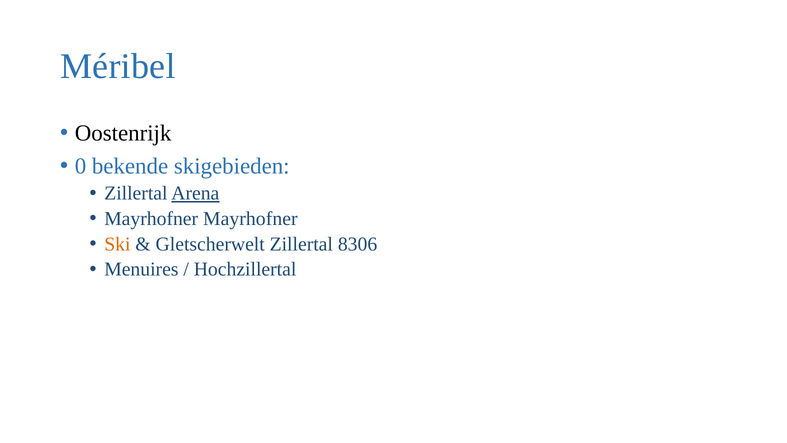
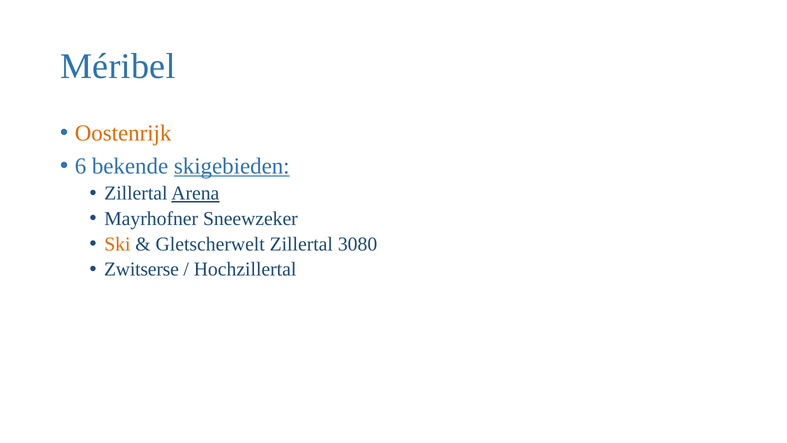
Oostenrijk colour: black -> orange (123, 133)
0: 0 -> 6 (80, 166)
skigebieden underline: none -> present (232, 166)
Mayrhofner Mayrhofner: Mayrhofner -> Sneewzeker (250, 219)
8306: 8306 -> 3080 (358, 244)
Menuires: Menuires -> Zwitserse (141, 269)
